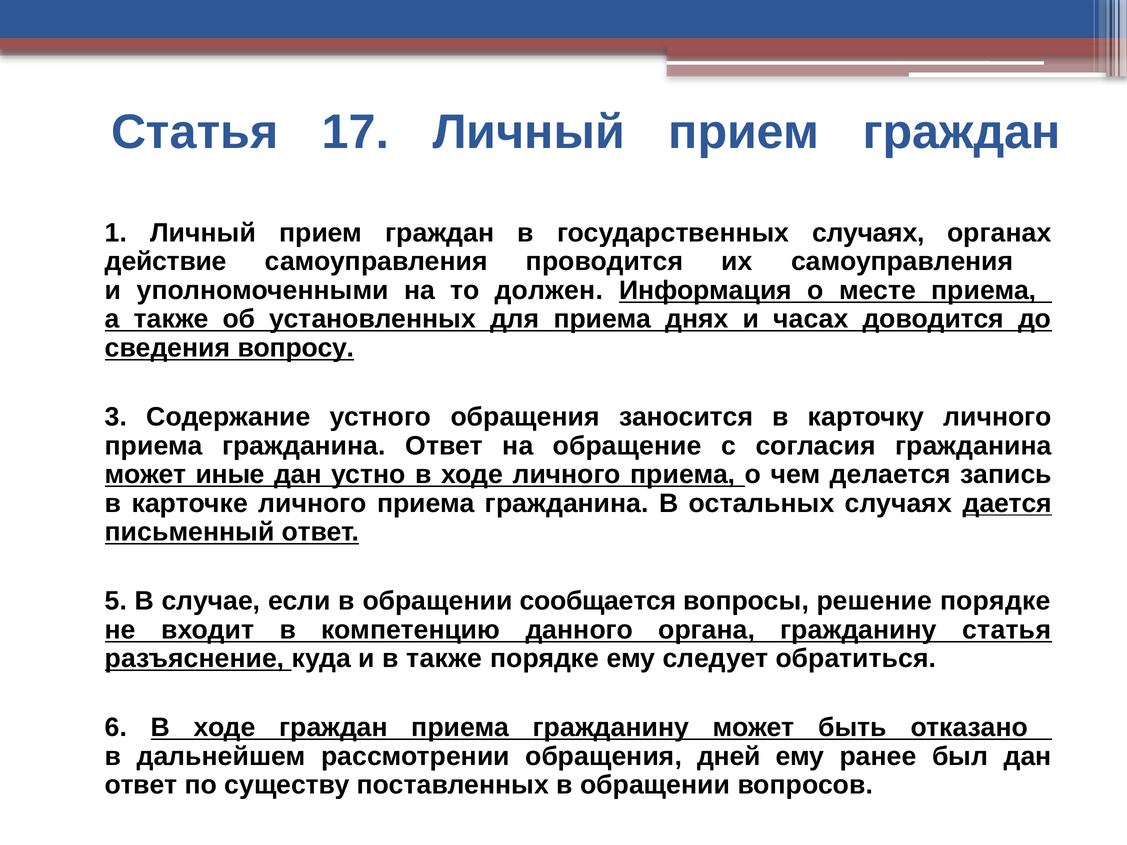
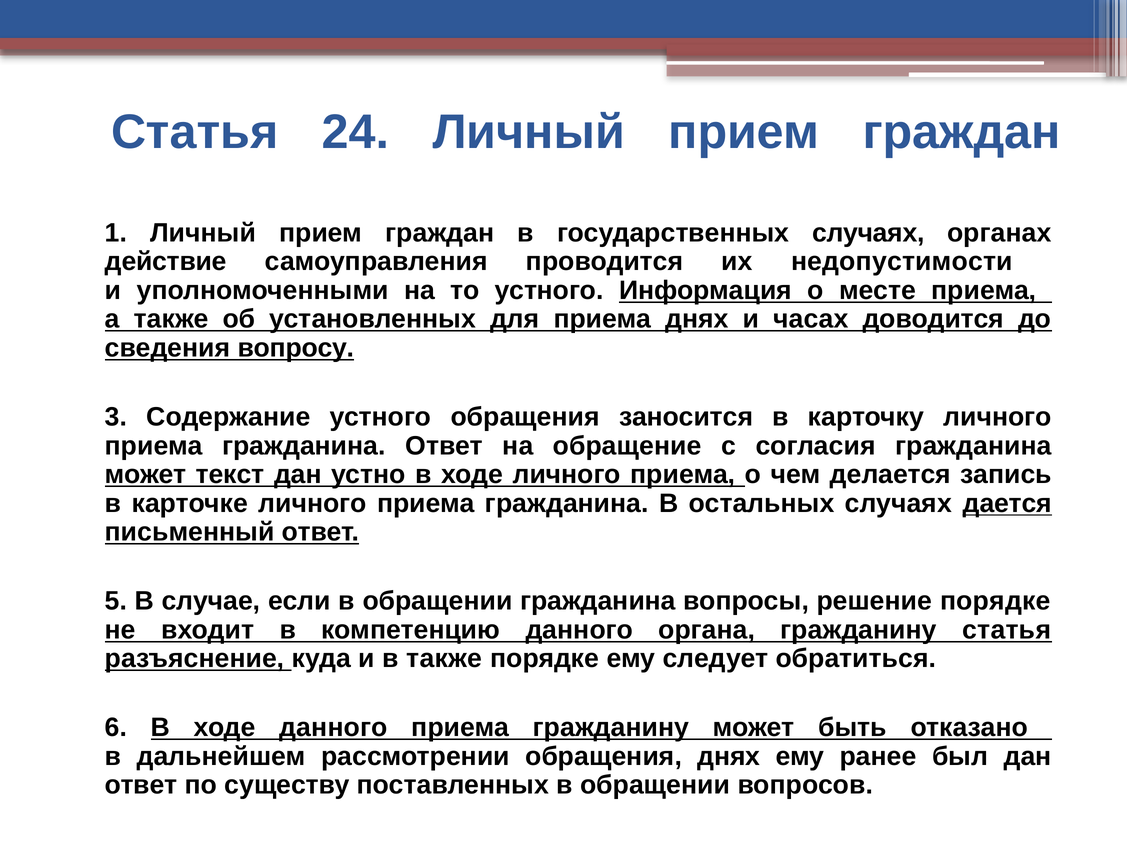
17: 17 -> 24 (356, 132)
их самоуправления: самоуправления -> недопустимости (902, 262)
то должен: должен -> устного (549, 290)
иные: иные -> текст (230, 475)
обращении сообщается: сообщается -> гражданина (598, 601)
ходе граждан: граждан -> данного (333, 728)
обращения дней: дней -> днях (729, 757)
